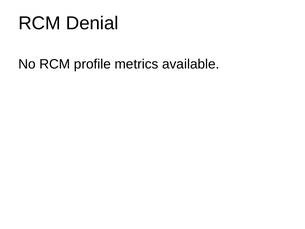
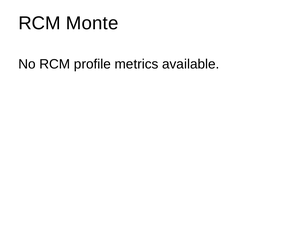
Denial: Denial -> Monte (92, 23)
